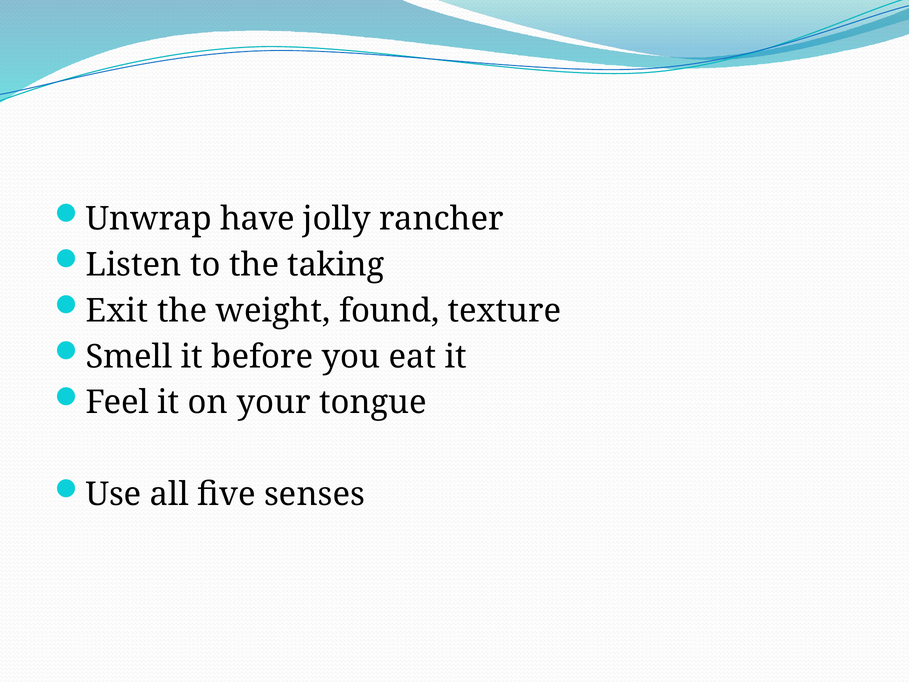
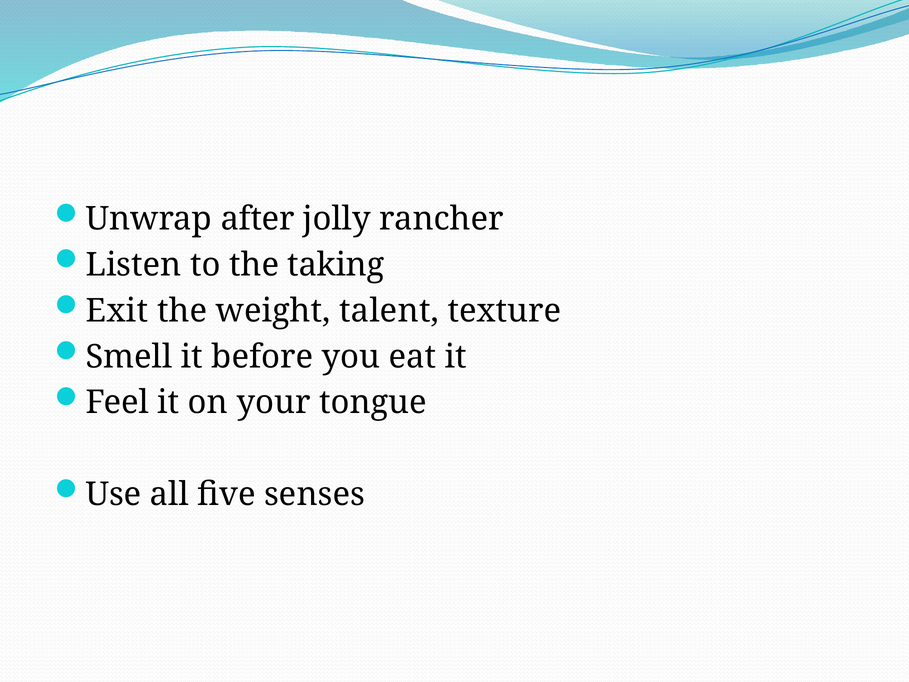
have: have -> after (258, 219)
found: found -> talent (389, 311)
